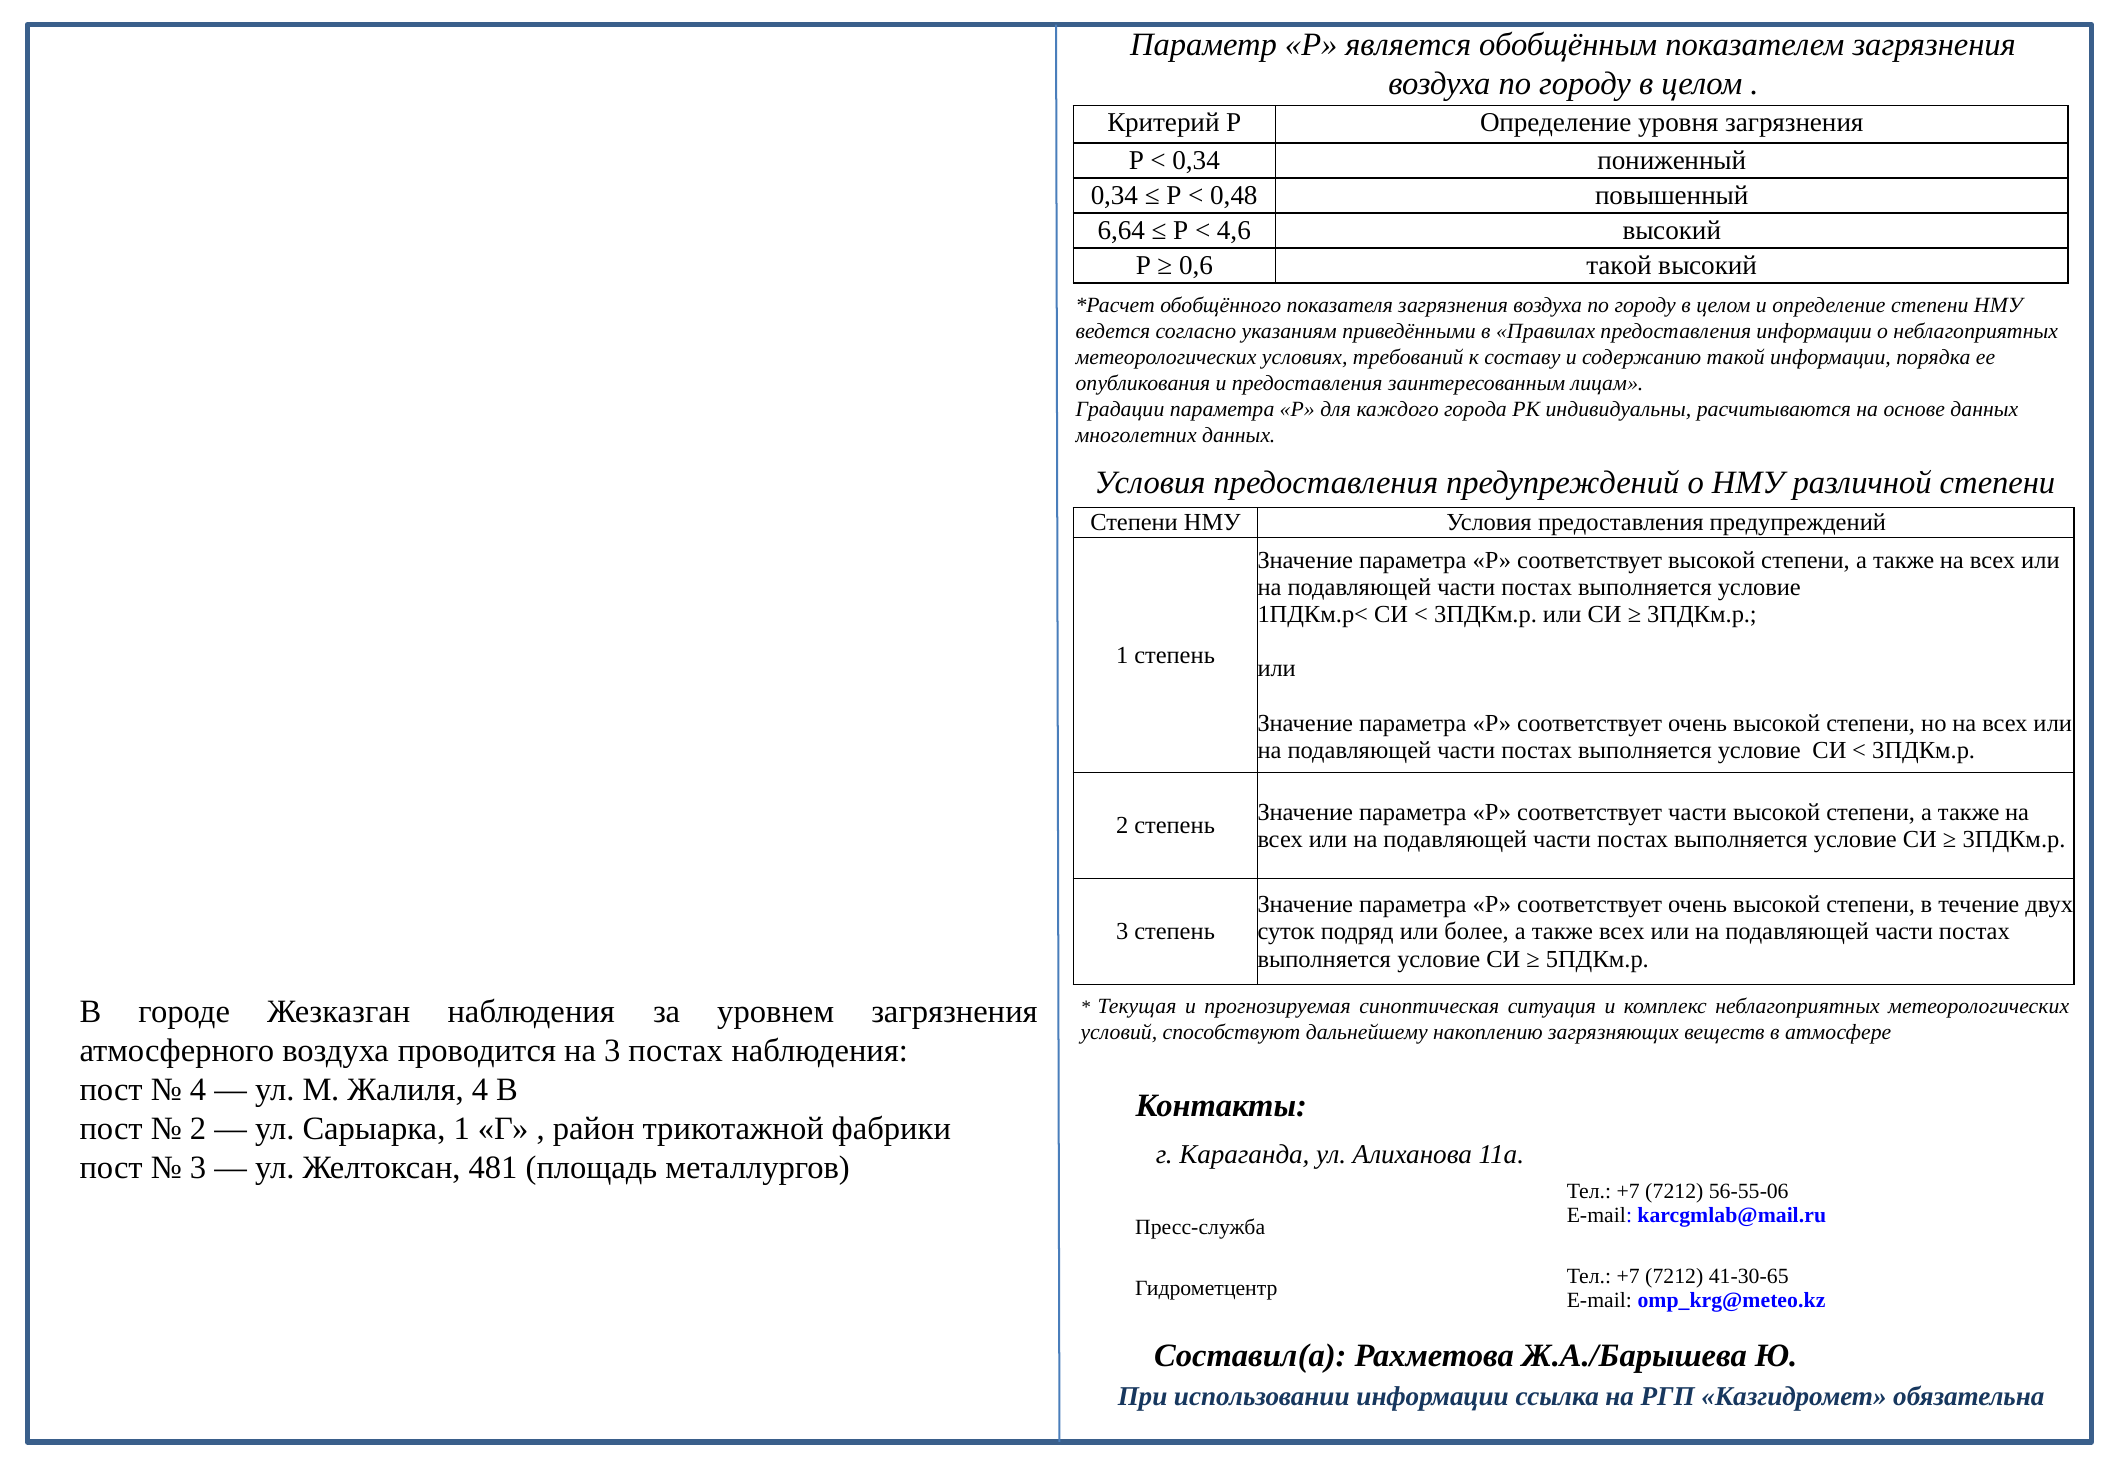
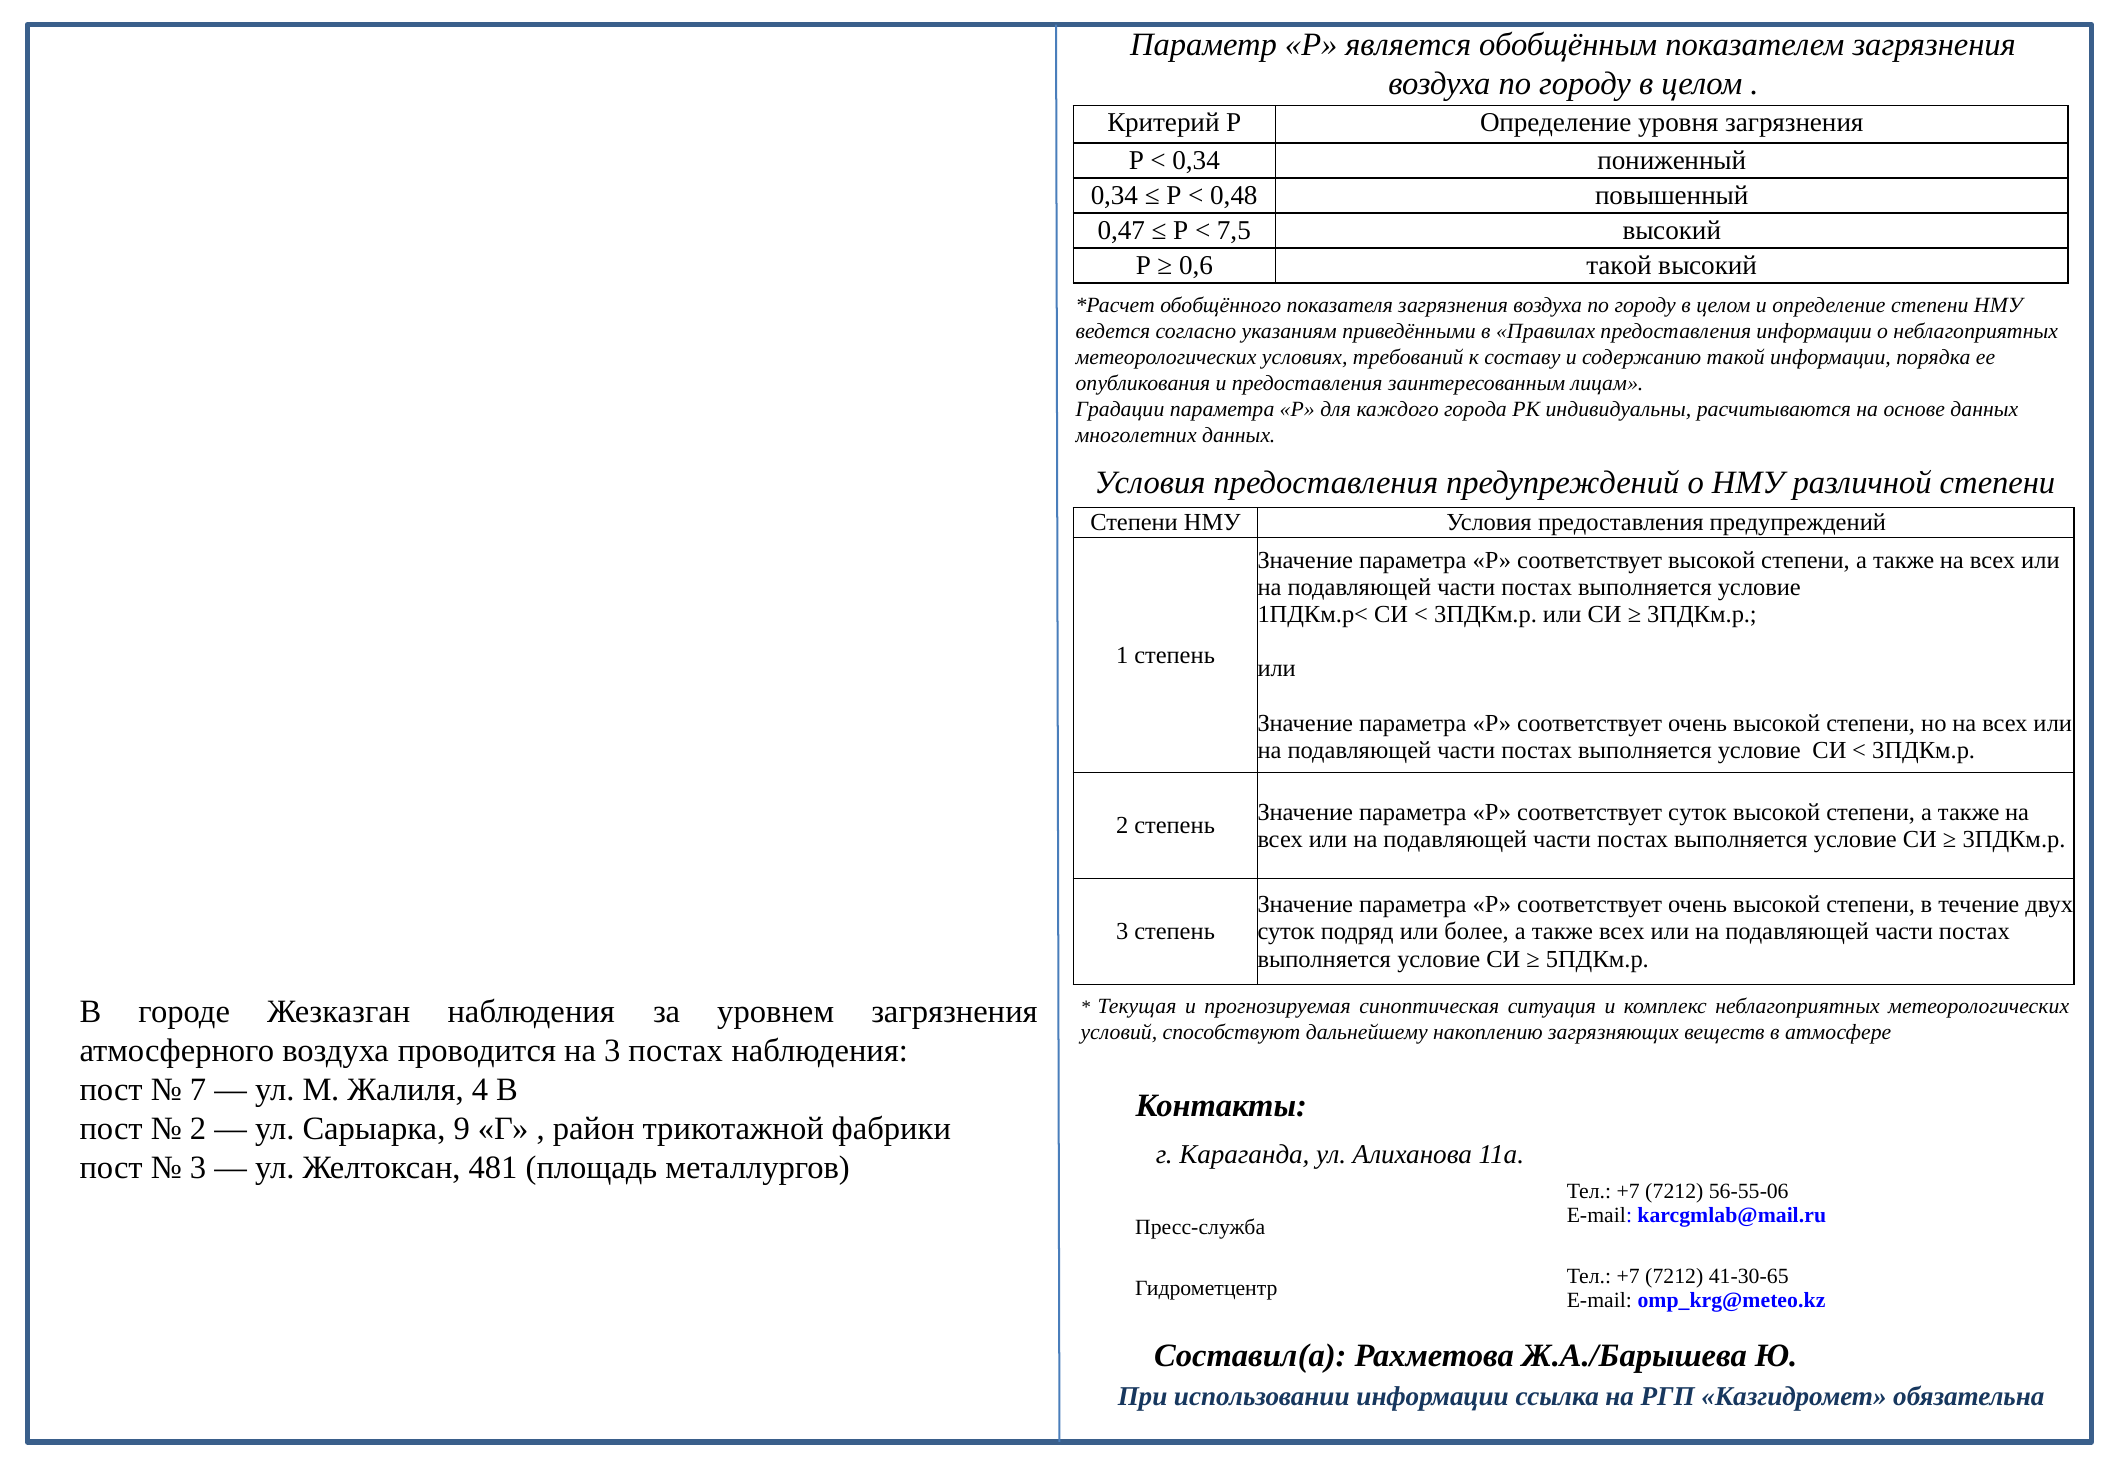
6,64: 6,64 -> 0,47 (1121, 230)
4,6: 4,6 -> 7,5 (1234, 230)
соответствует части: части -> суток (1698, 812)
4: 4 -> 7 (198, 1090)
Сарыарка 1: 1 -> 9 (462, 1129)
